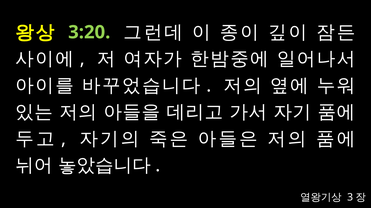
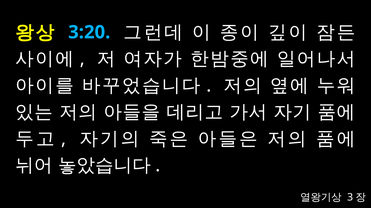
3:20 colour: light green -> light blue (89, 32)
